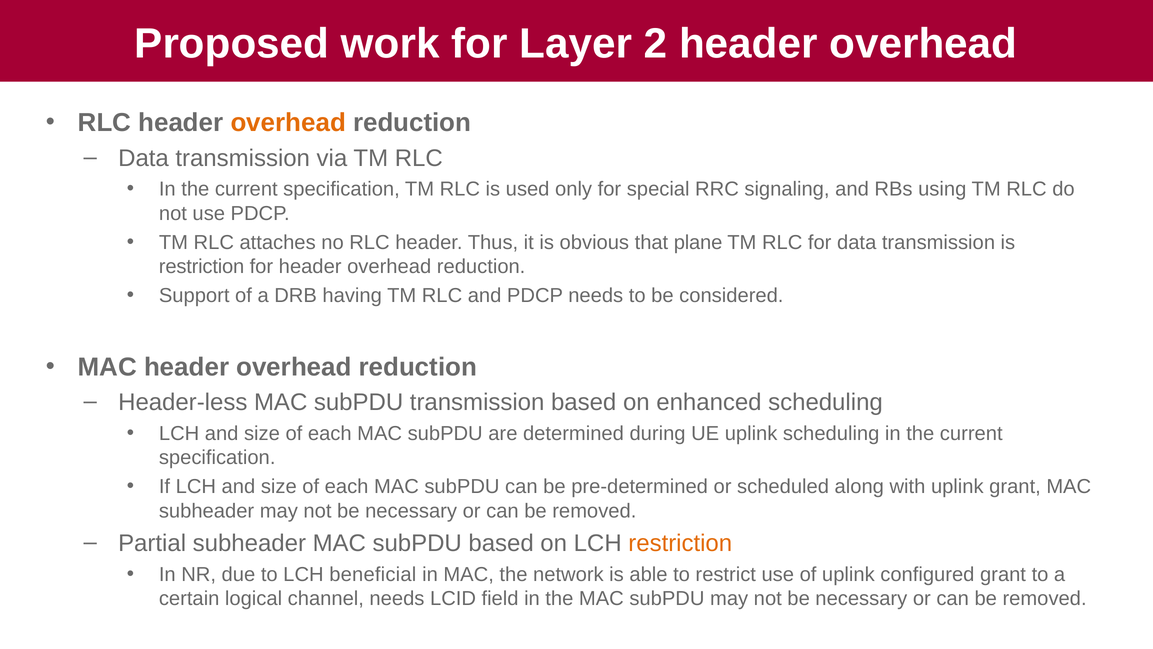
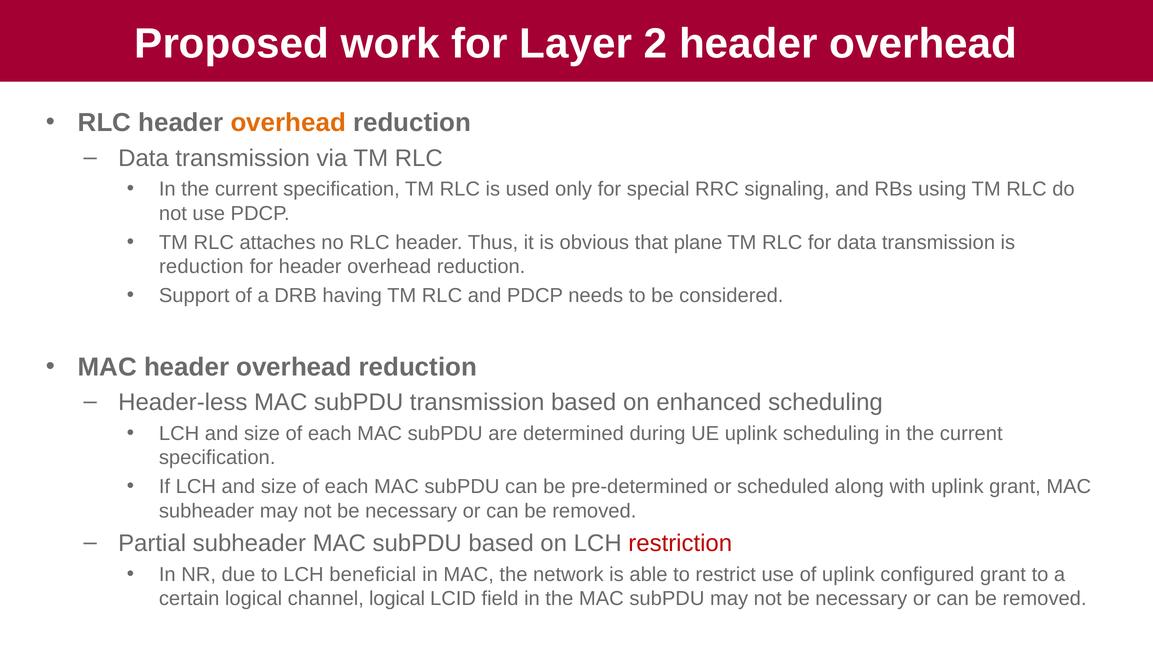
restriction: restriction -> reduction (201, 267)
restriction colour: orange -> red (680, 543)
channel needs: needs -> logical (397, 598)
